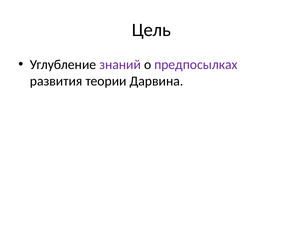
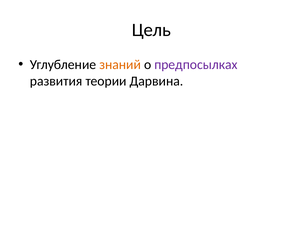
знаний colour: purple -> orange (120, 64)
